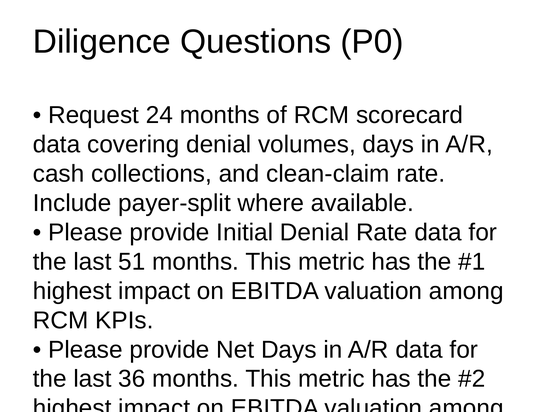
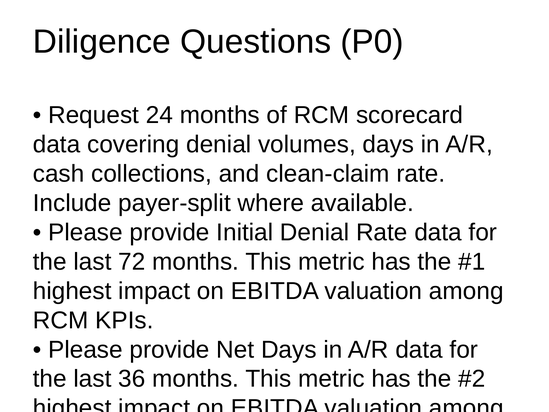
51: 51 -> 72 (132, 262)
